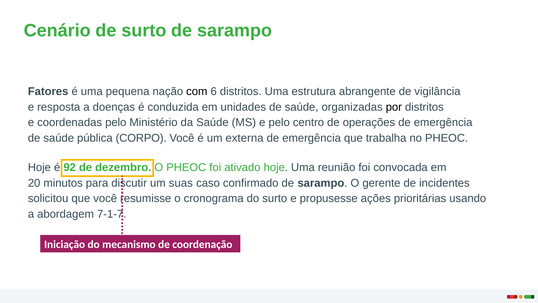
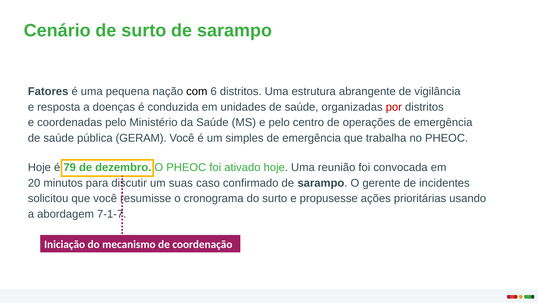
por colour: black -> red (394, 107)
CORPO: CORPO -> GERAM (141, 138)
externa: externa -> simples (245, 138)
92: 92 -> 79 (70, 167)
